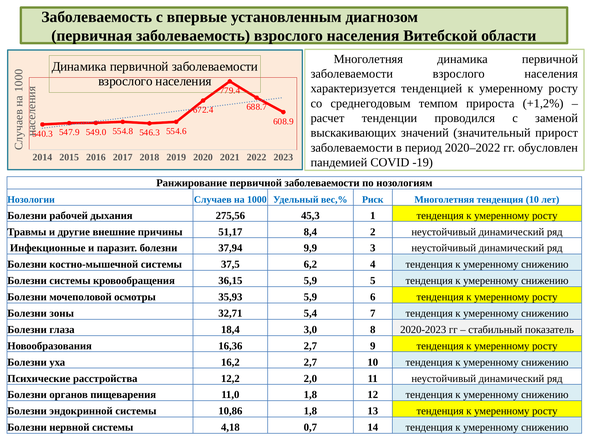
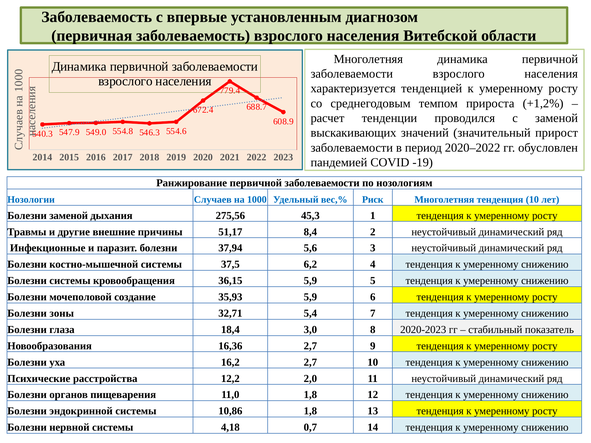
Болезни рабочей: рабочей -> заменой (69, 216)
9,9: 9,9 -> 5,6 (310, 248)
осмотры: осмотры -> создание (135, 297)
